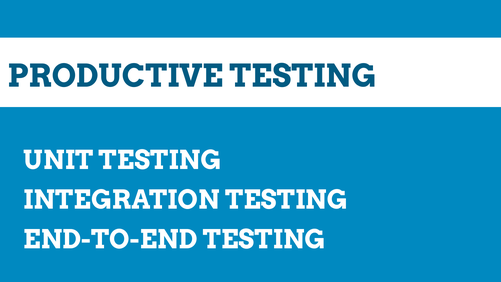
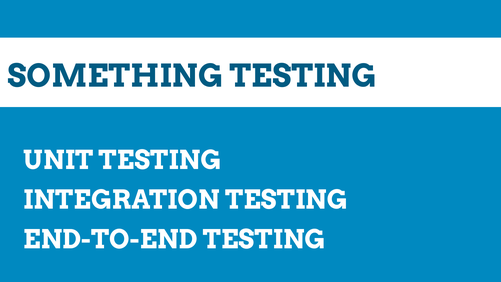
PRODUCTIVE: PRODUCTIVE -> SOMETHING (115, 77)
